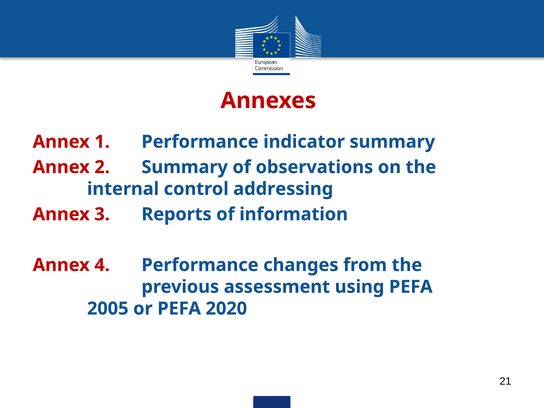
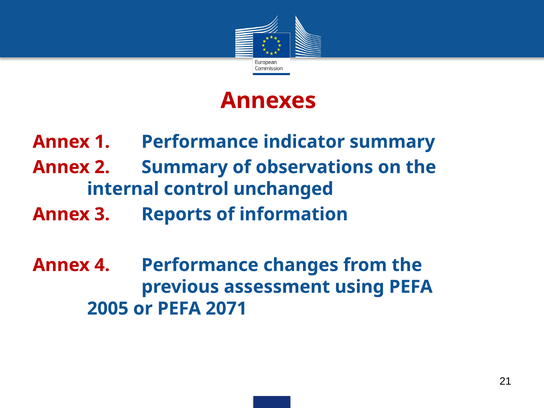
addressing: addressing -> unchanged (283, 189)
2020: 2020 -> 2071 (226, 309)
